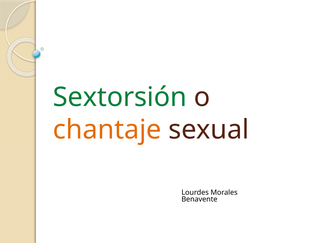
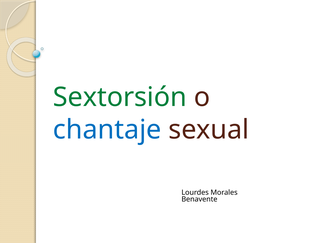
chantaje colour: orange -> blue (107, 130)
